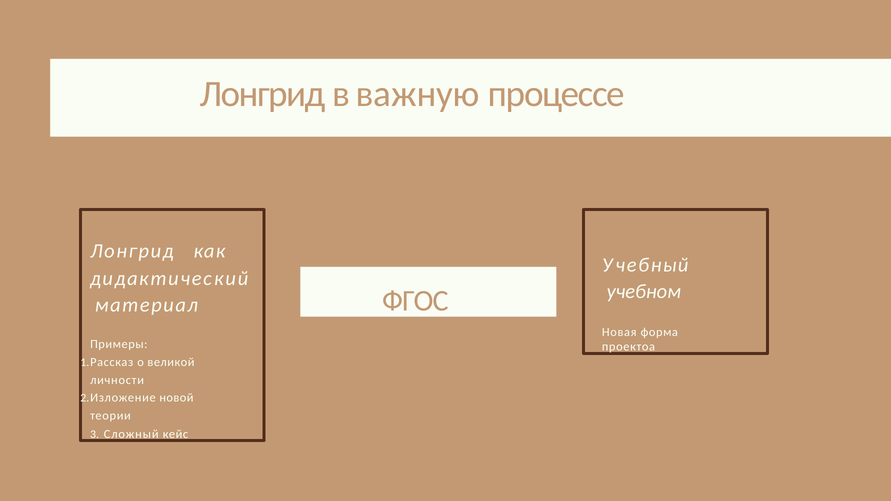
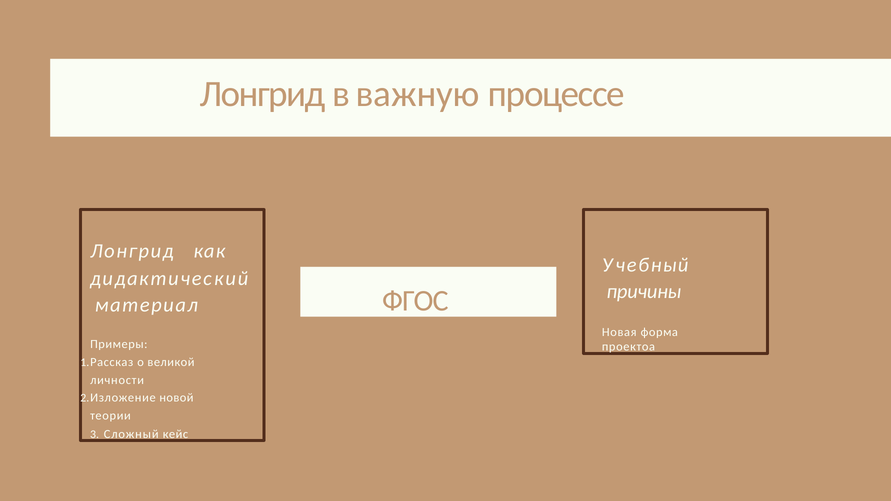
учебном: учебном -> причины (644, 292)
